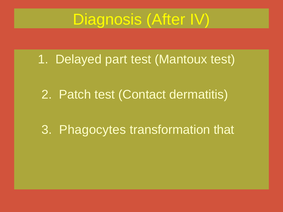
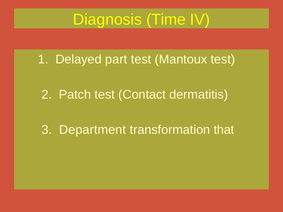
After: After -> Time (166, 19)
Phagocytes: Phagocytes -> Department (93, 130)
